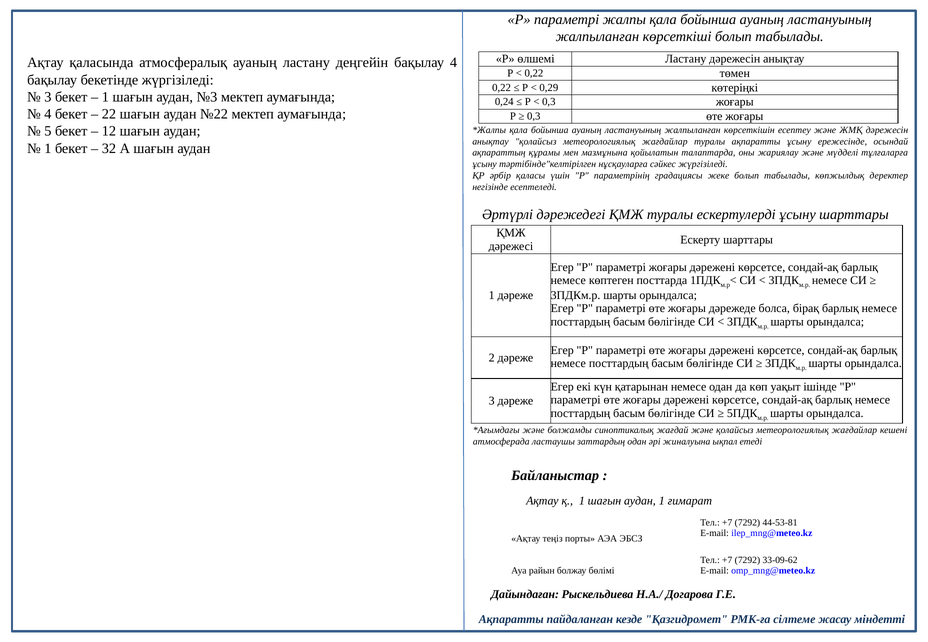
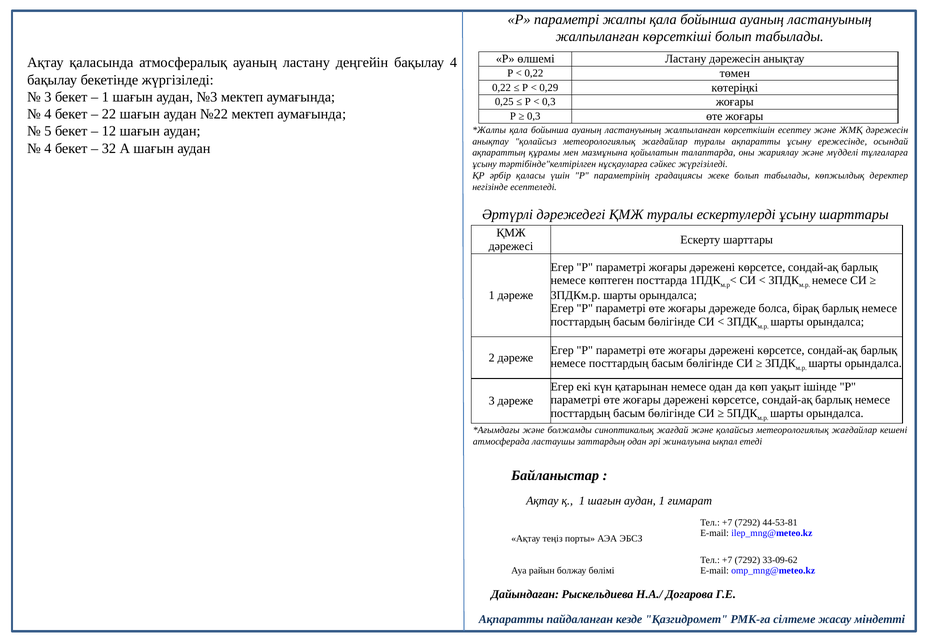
0,24: 0,24 -> 0,25 (504, 102)
1: 1 -> 4 (48, 148)
